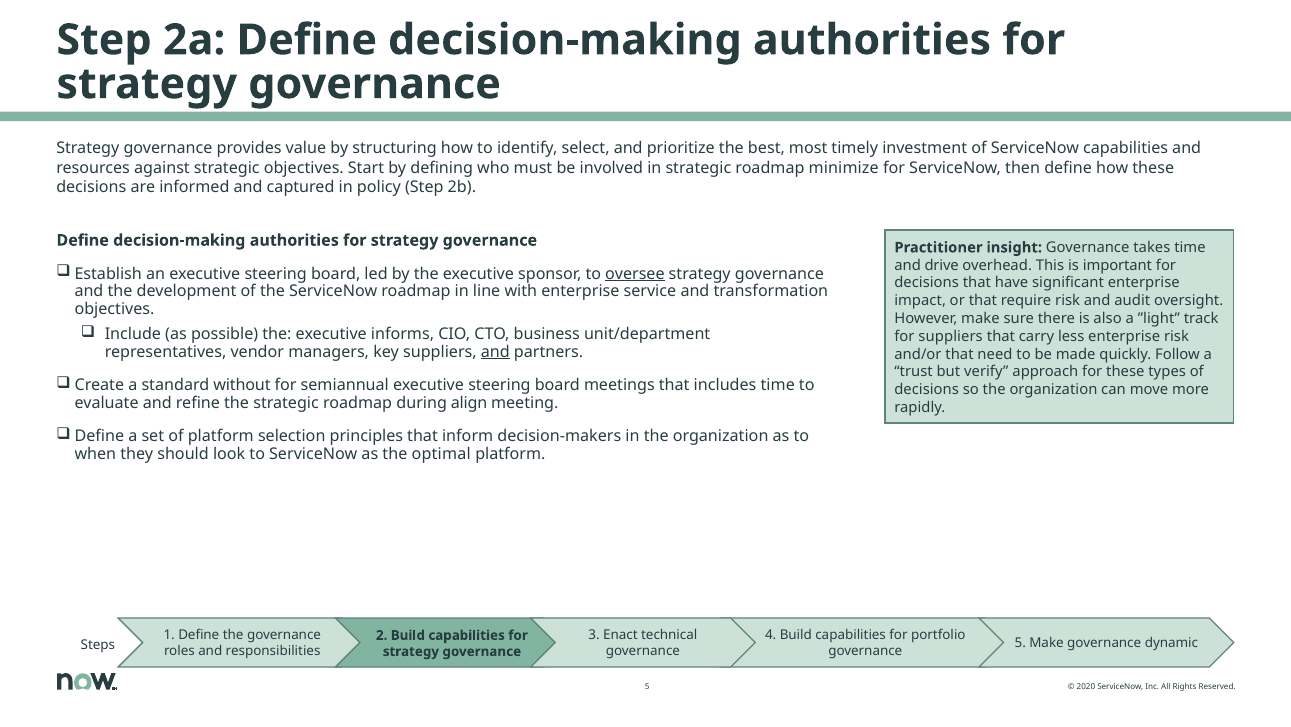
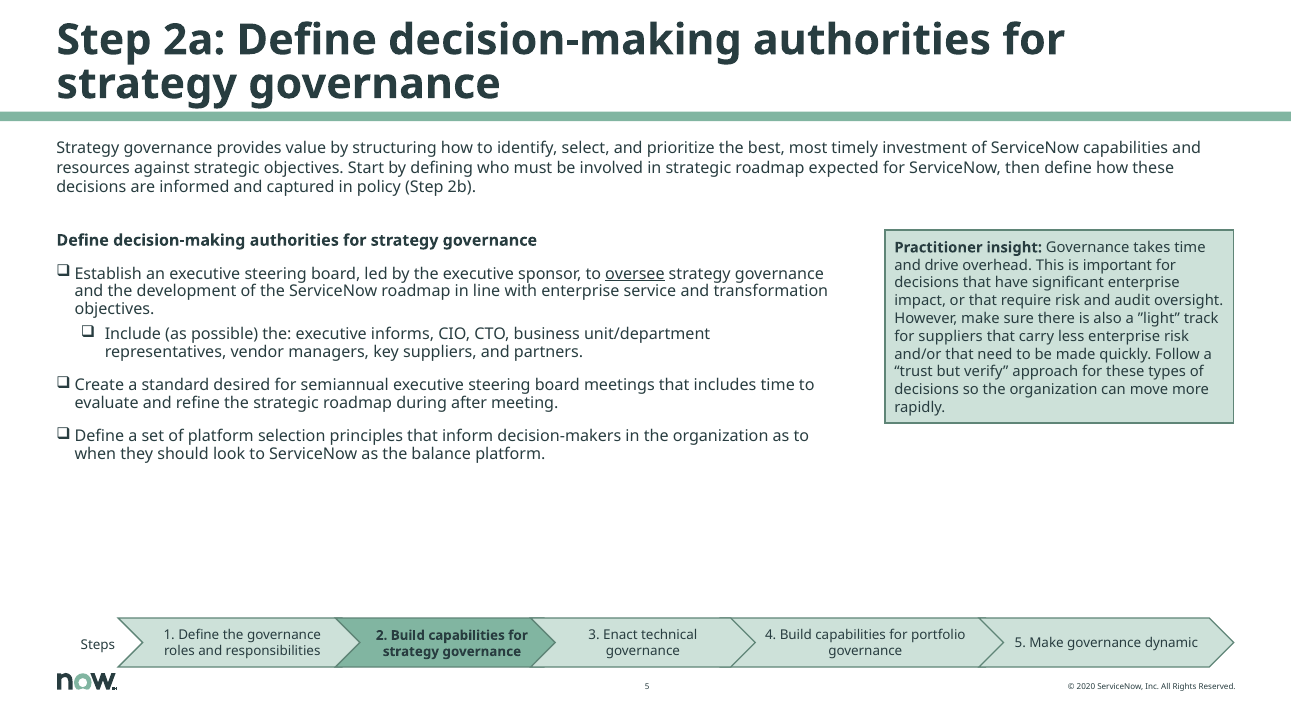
minimize: minimize -> expected (844, 168)
and underline: present -> none (495, 351)
without: without -> desired (242, 385)
align: align -> after (469, 402)
optimal: optimal -> balance (441, 453)
